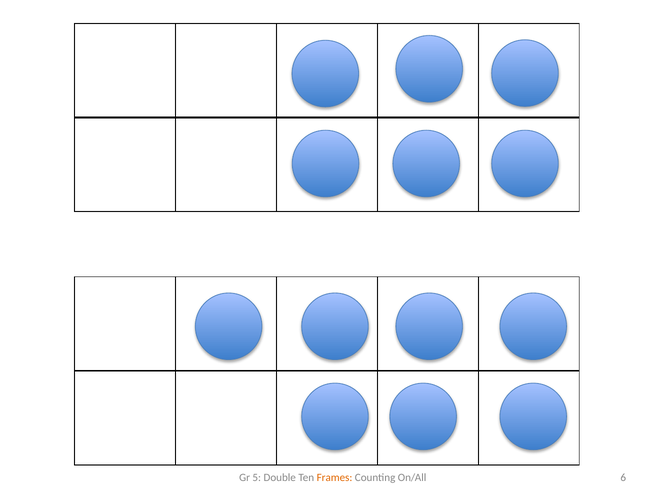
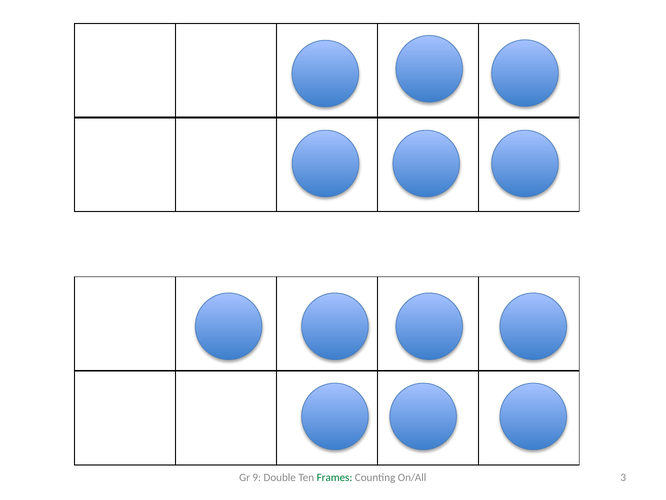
5: 5 -> 9 (257, 477)
Frames colour: orange -> green (335, 477)
6: 6 -> 3 (623, 477)
